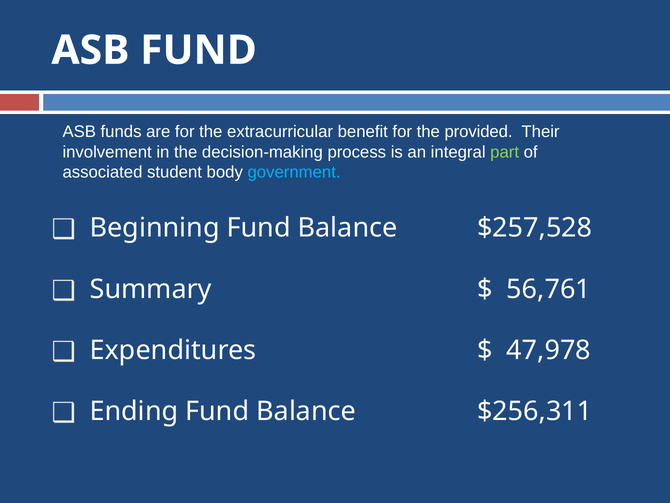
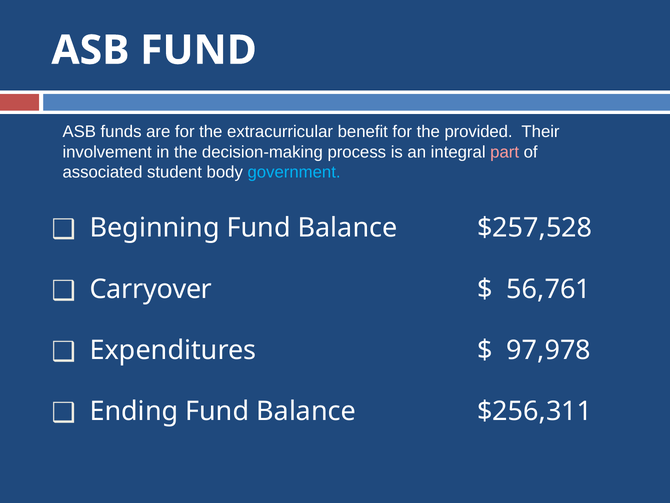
part colour: light green -> pink (505, 152)
Summary: Summary -> Carryover (151, 289)
47,978: 47,978 -> 97,978 (549, 350)
